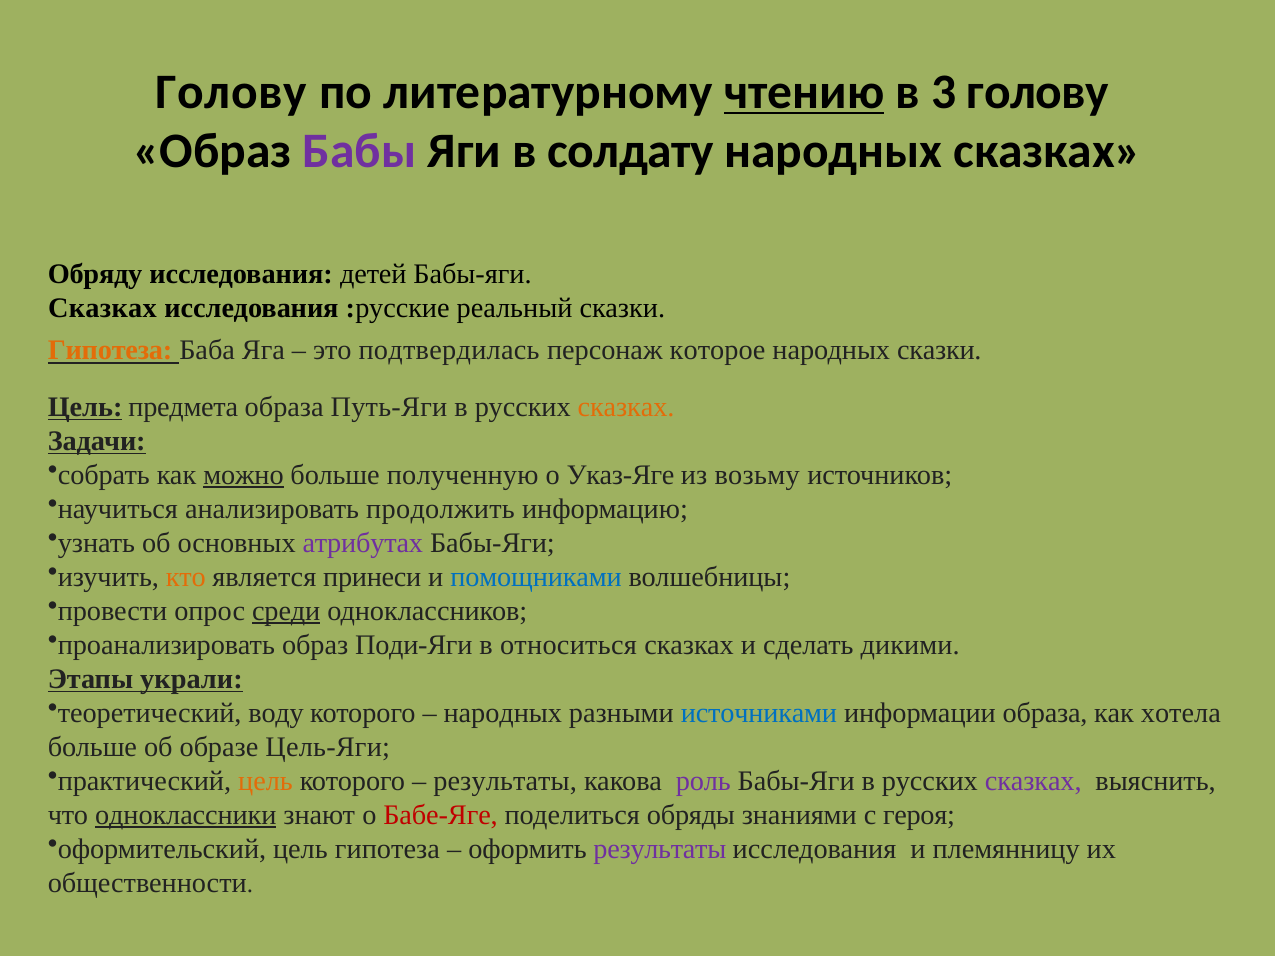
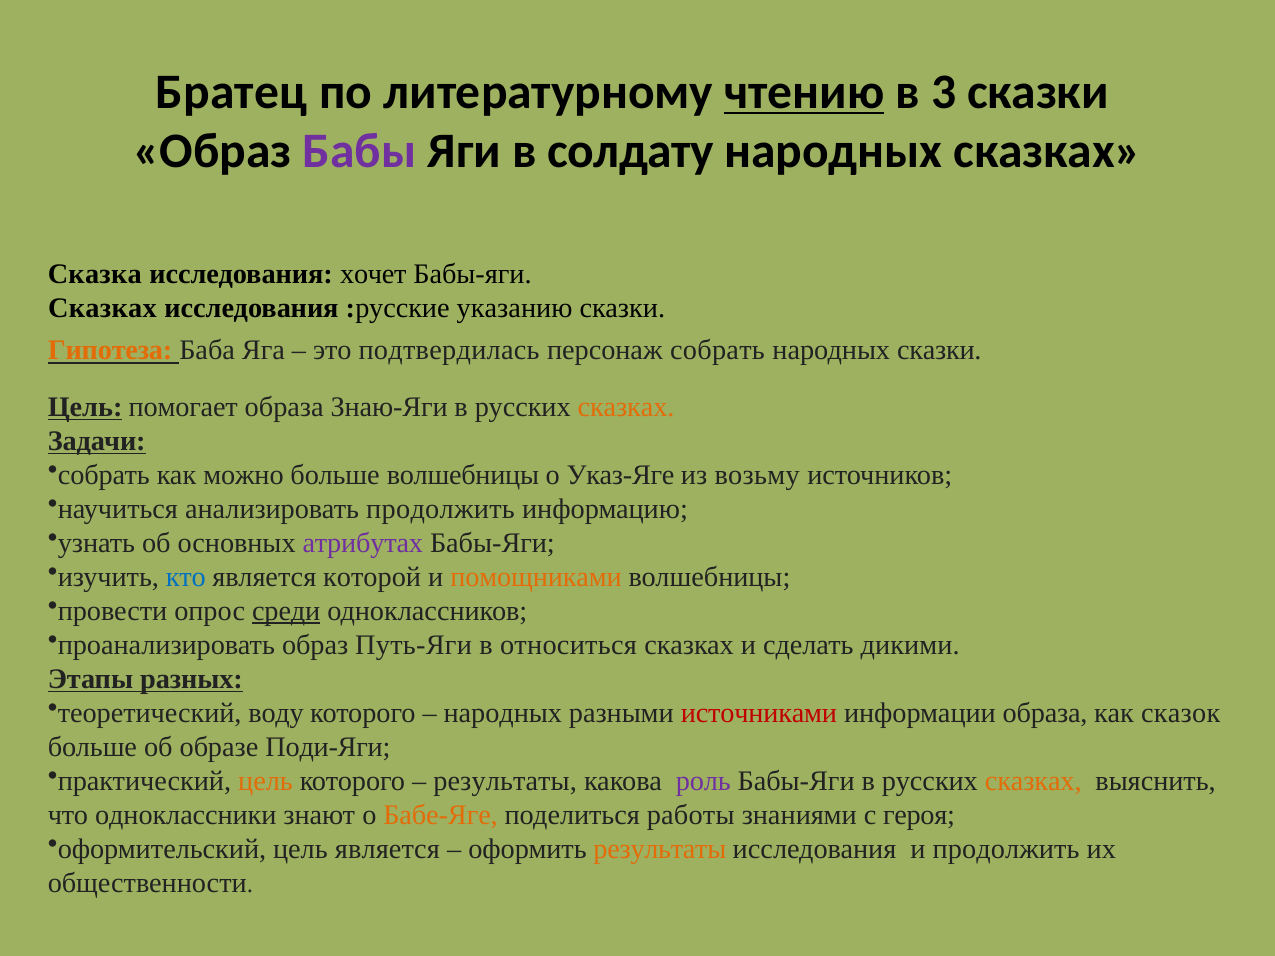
Голову: Голову -> Братец (232, 92)
3 голову: голову -> сказки (1038, 92)
Обряду: Обряду -> Сказка (95, 274)
детей: детей -> хочет (373, 274)
реальный: реальный -> указанию (515, 308)
персонаж которое: которое -> собрать (717, 351)
предмета: предмета -> помогает (183, 407)
Путь-Яги: Путь-Яги -> Знаю-Яги (389, 407)
можно underline: present -> none (243, 475)
больше полученную: полученную -> волшебницы (463, 475)
кто colour: orange -> blue (186, 577)
принеси: принеси -> которой (372, 577)
помощниками colour: blue -> orange (536, 577)
Поди-Яги: Поди-Яги -> Путь-Яги (414, 645)
украли: украли -> разных (192, 679)
источниками colour: blue -> red (759, 713)
хотела: хотела -> сказок (1181, 713)
Цель-Яги: Цель-Яги -> Поди-Яги (328, 747)
сказках colour: purple -> orange (1033, 781)
одноклассники underline: present -> none (186, 815)
Бабе-Яге colour: red -> orange (441, 815)
обряды: обряды -> работы (691, 815)
цель гипотеза: гипотеза -> является (387, 849)
результаты colour: purple -> orange (660, 849)
и племянницу: племянницу -> продолжить (1006, 849)
